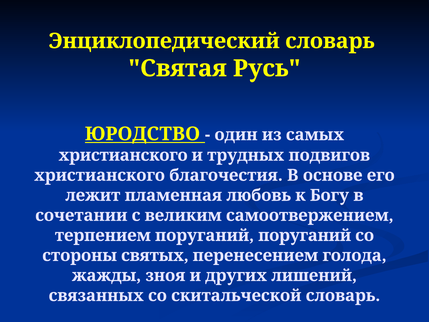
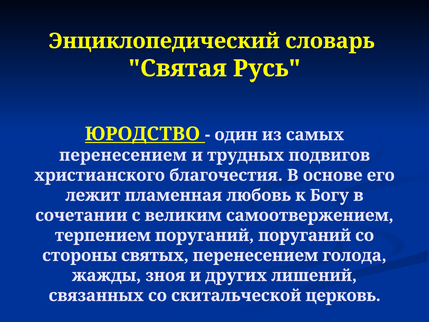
христианского: христианского -> перенесением (123, 155)
скитальческой словарь: словарь -> церковь (343, 295)
